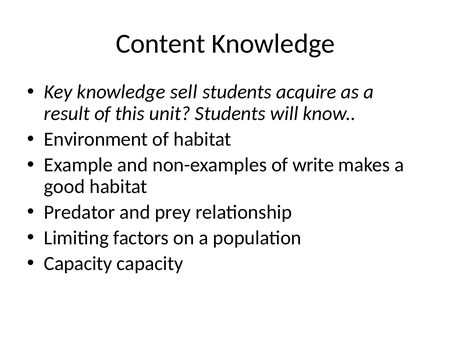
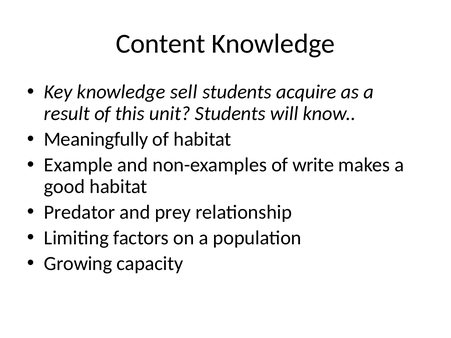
Environment: Environment -> Meaningfully (96, 139)
Capacity: Capacity -> Growing (78, 264)
